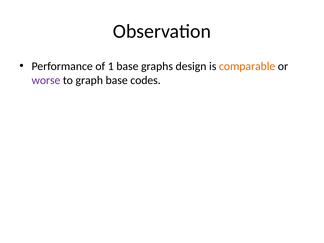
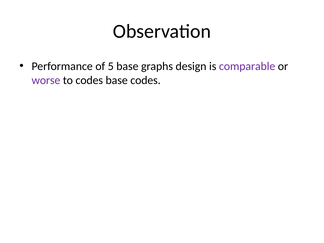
1: 1 -> 5 (111, 66)
comparable colour: orange -> purple (247, 66)
to graph: graph -> codes (89, 80)
